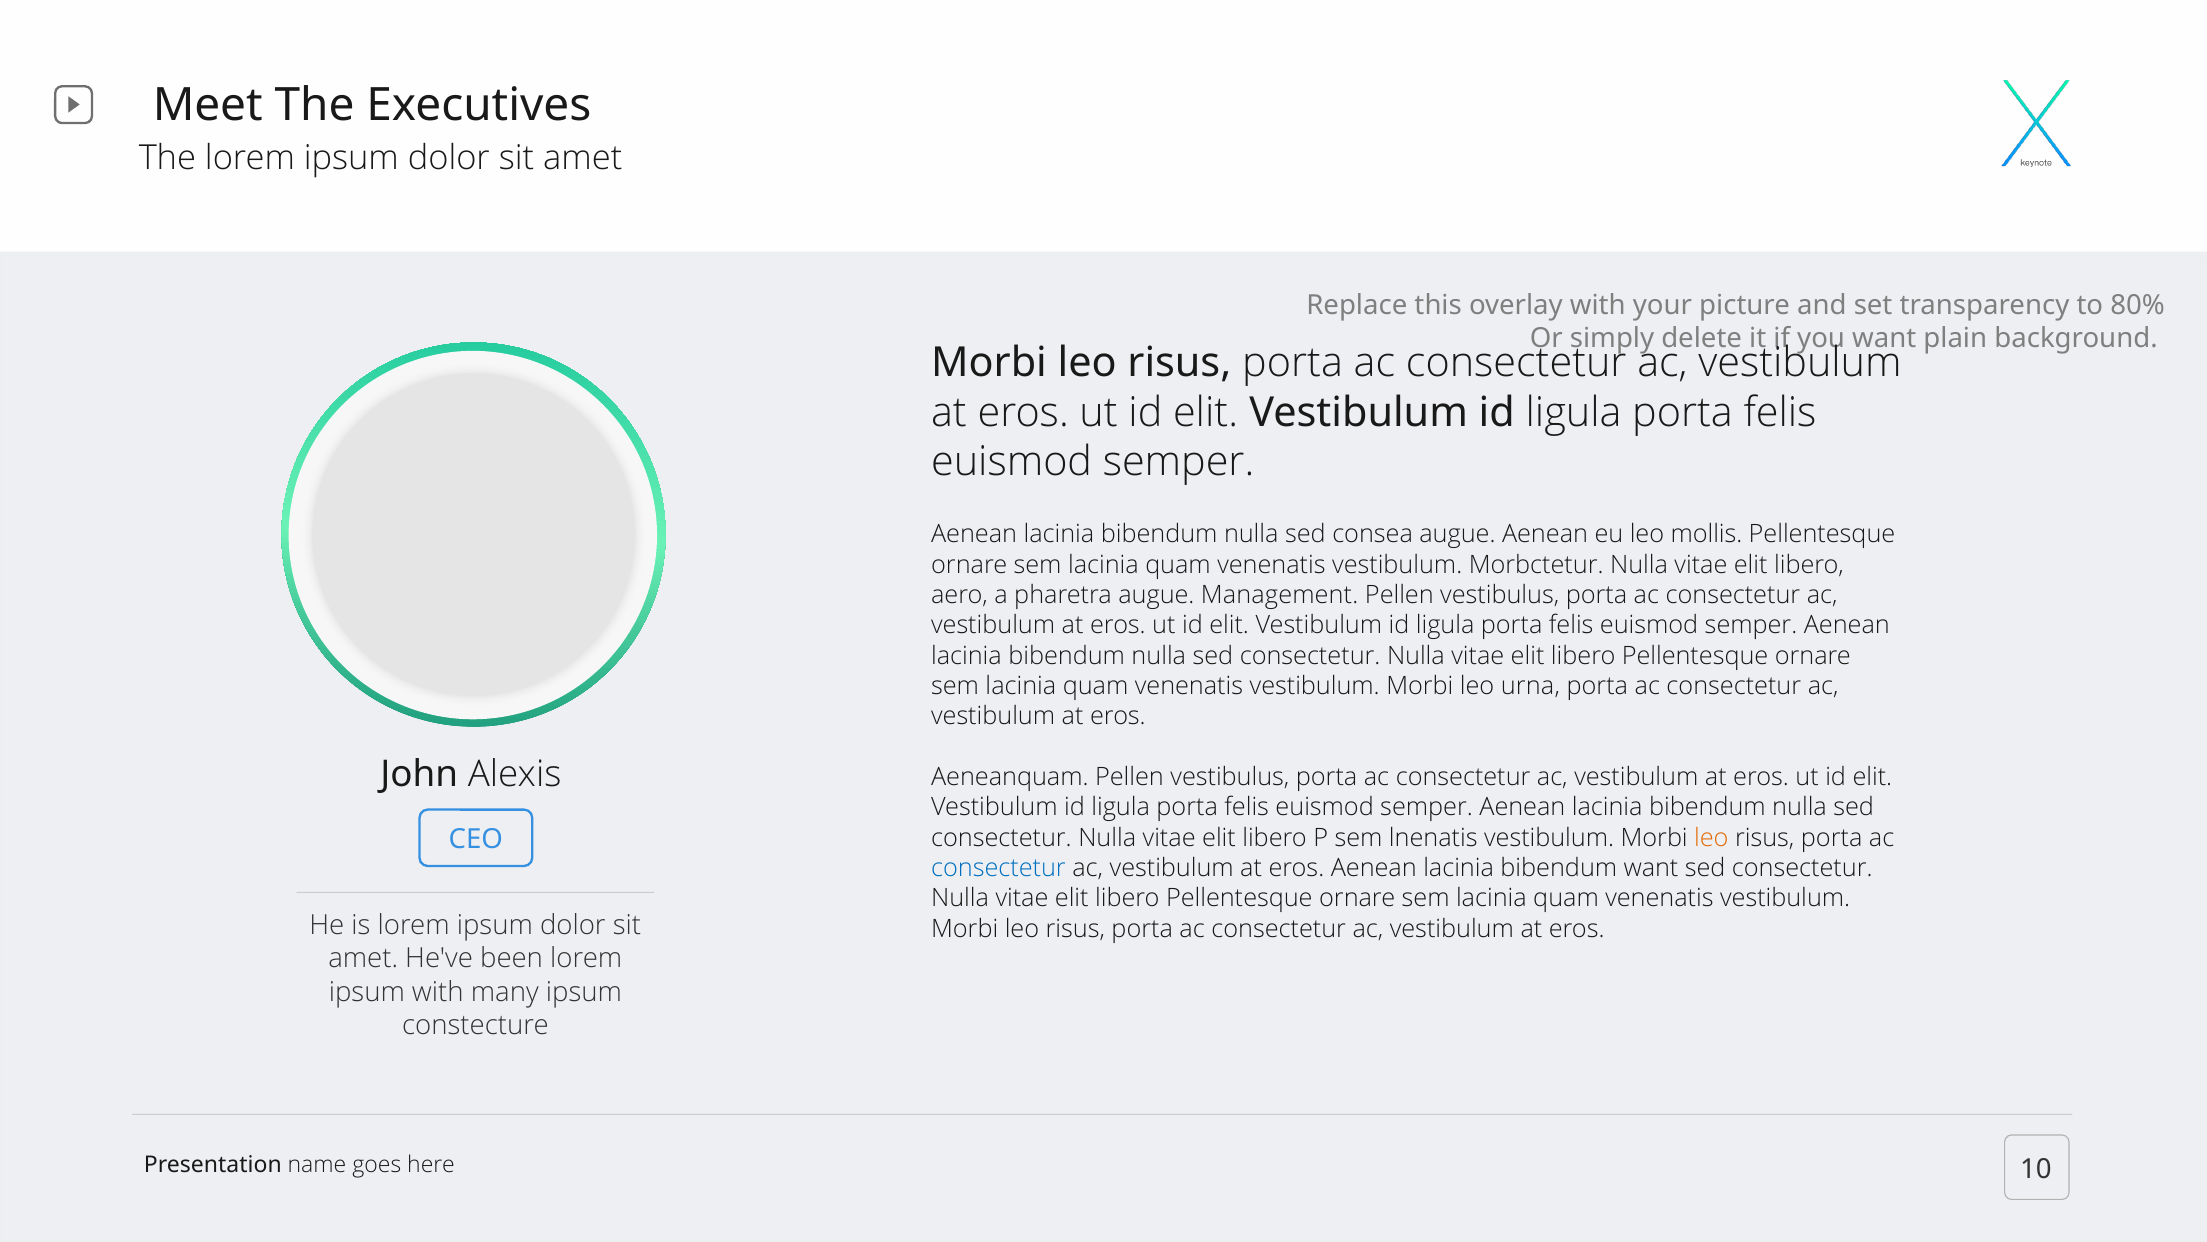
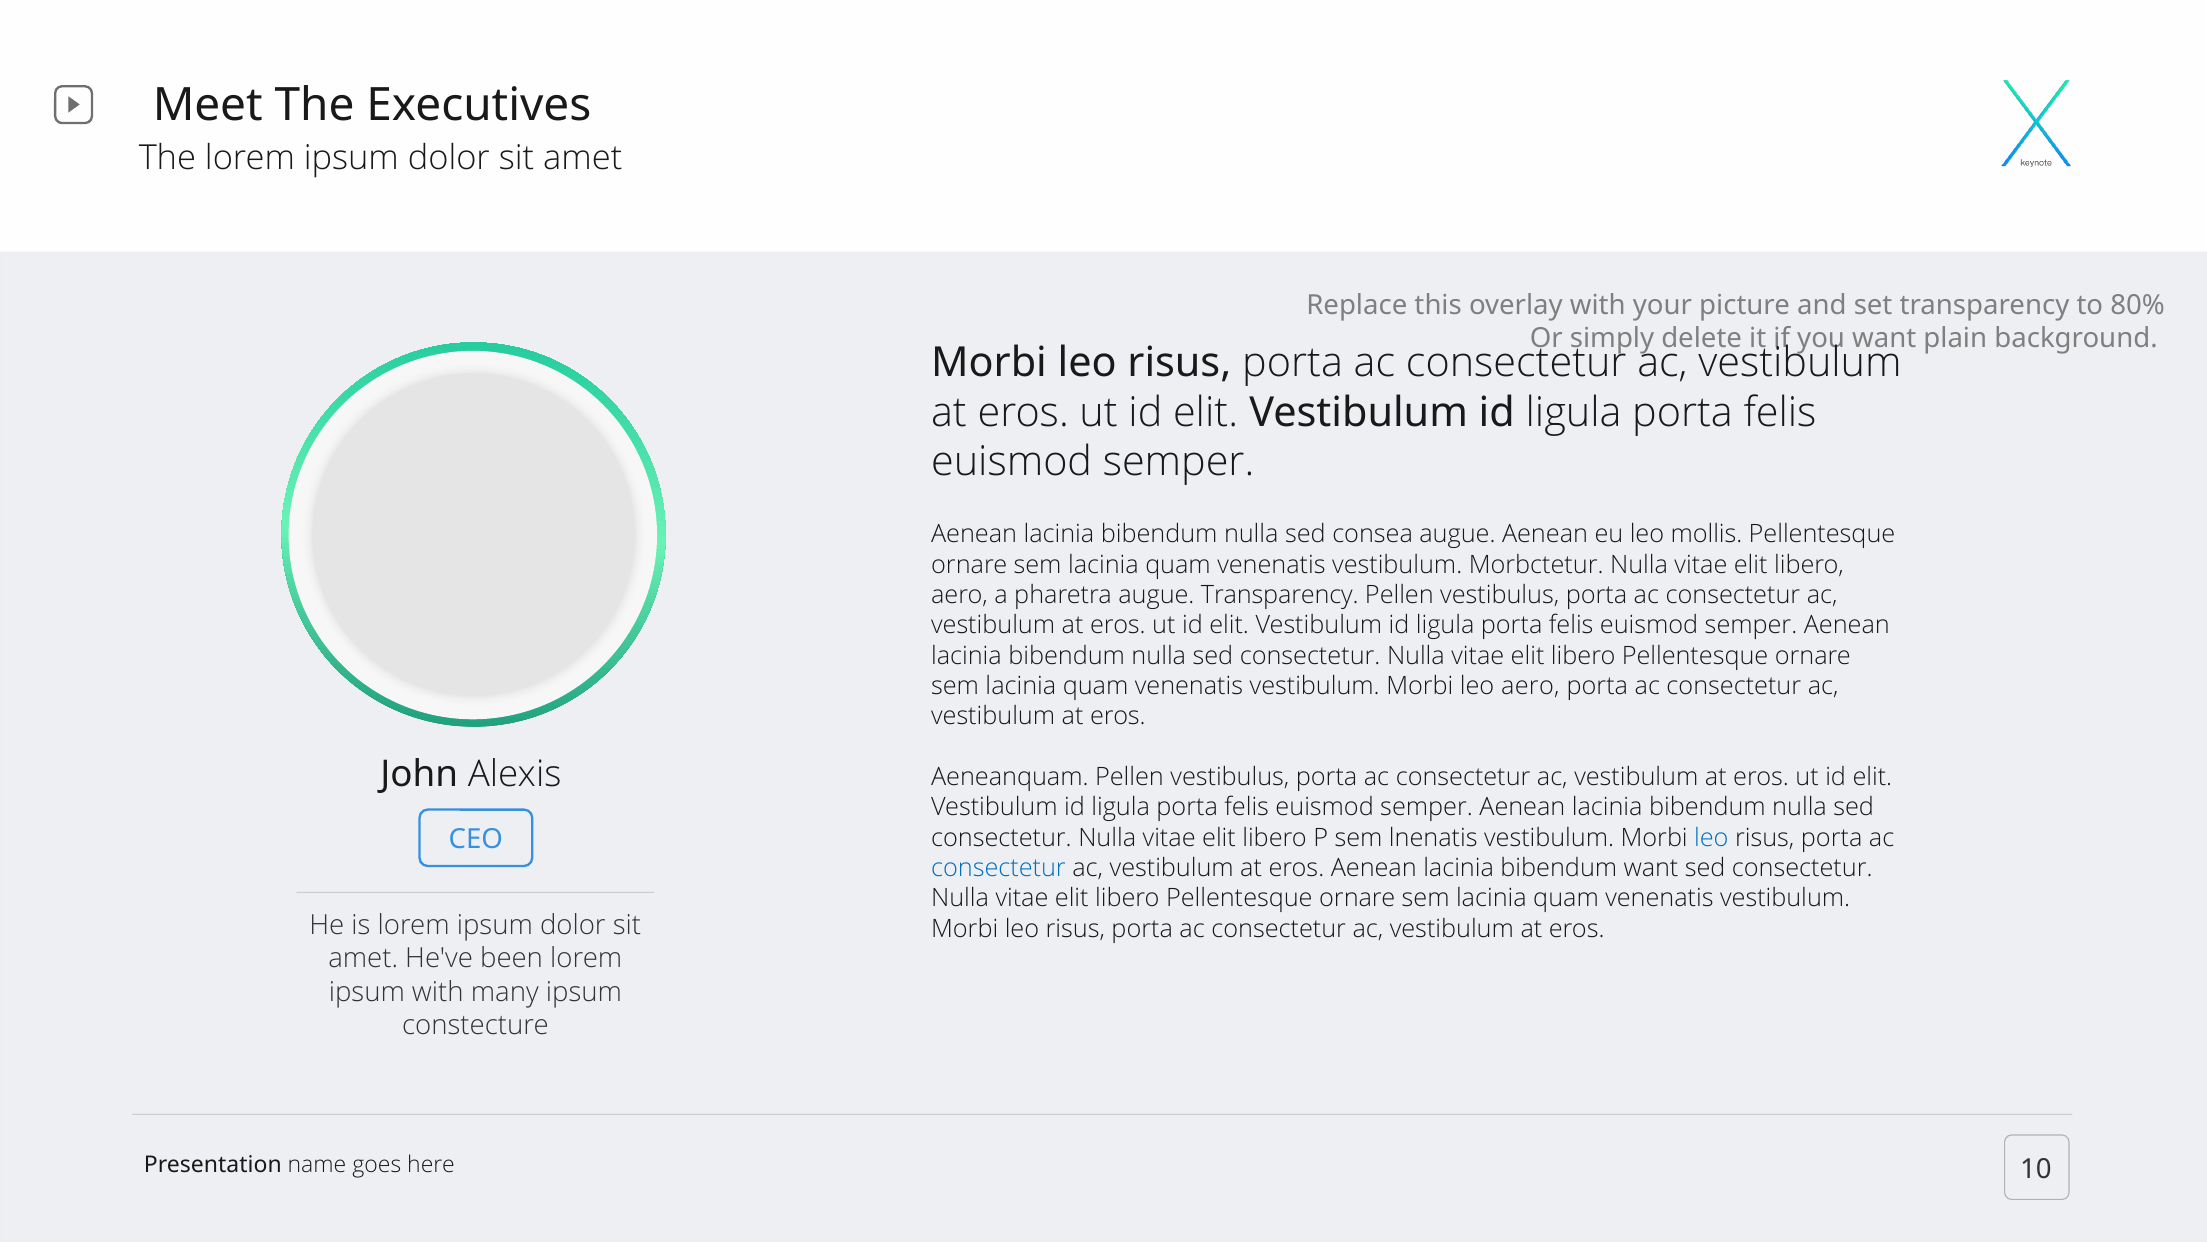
augue Management: Management -> Transparency (1280, 595)
leo urna: urna -> aero (1530, 686)
leo colour: orange -> blue (1711, 837)
